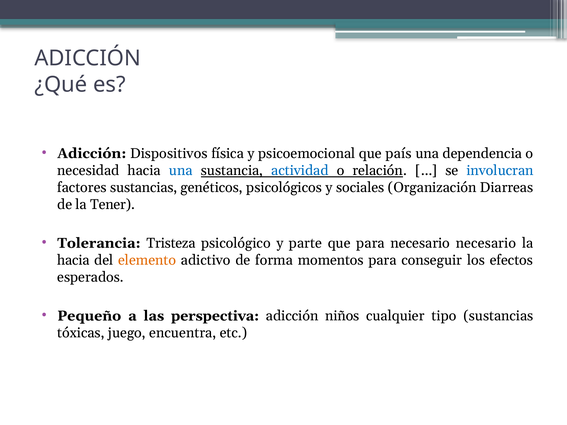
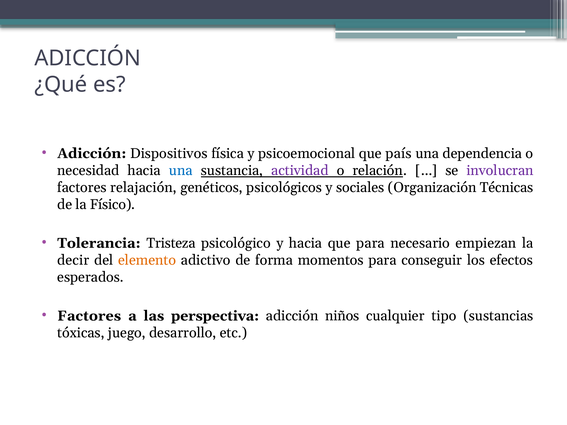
actividad colour: blue -> purple (300, 170)
involucran colour: blue -> purple (500, 170)
factores sustancias: sustancias -> relajación (144, 187)
Diarreas: Diarreas -> Técnicas (507, 187)
Tener: Tener -> Físico (113, 205)
y parte: parte -> hacia (306, 243)
necesario necesario: necesario -> empiezan (486, 243)
hacia: hacia -> decir (73, 260)
Pequeño: Pequeño -> Factores (89, 316)
encuentra: encuentra -> desarrollo (183, 333)
